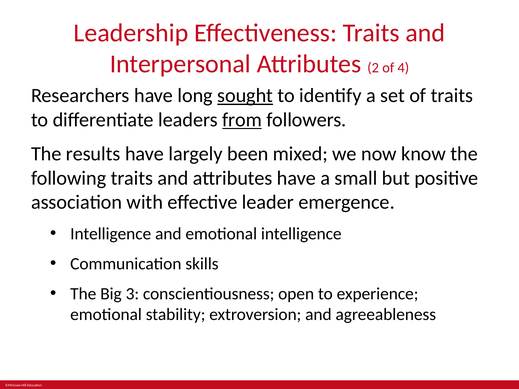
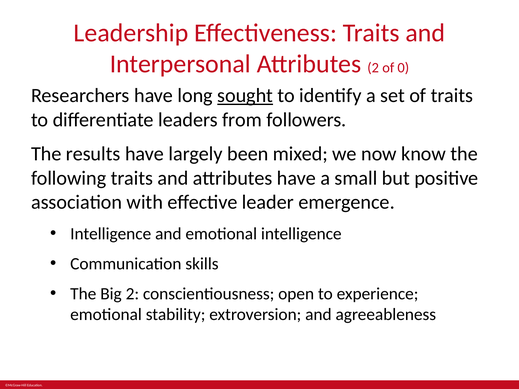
4: 4 -> 0 (403, 68)
from underline: present -> none (242, 120)
Big 3: 3 -> 2 (132, 294)
